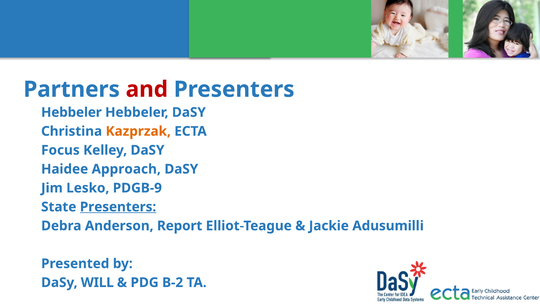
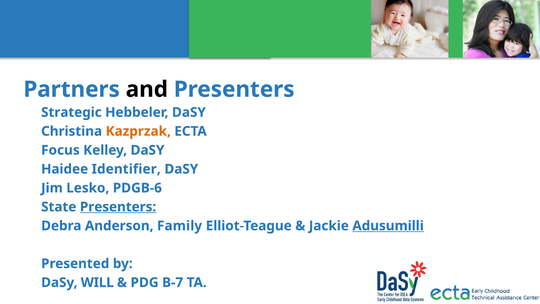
and colour: red -> black (147, 89)
Hebbeler: Hebbeler -> Strategic (71, 112)
Approach: Approach -> Identifier (126, 169)
PDGB-9: PDGB-9 -> PDGB-6 (137, 188)
Report: Report -> Family (180, 226)
Adusumilli underline: none -> present (388, 226)
B-2: B-2 -> B-7 (173, 282)
